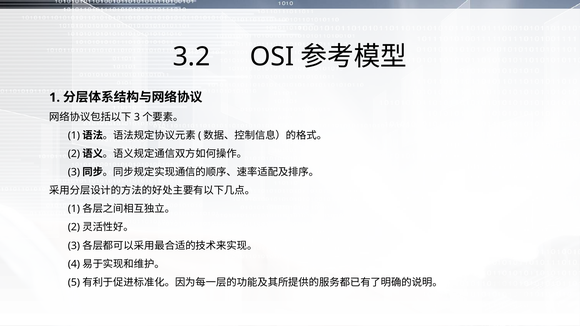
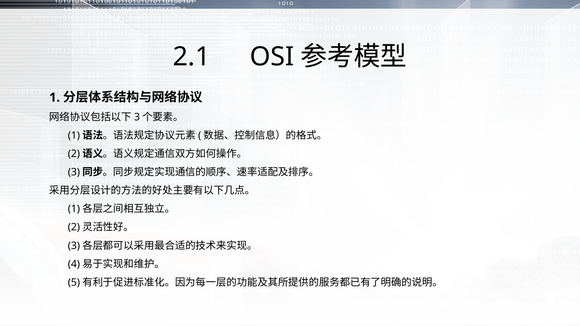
3.2: 3.2 -> 2.1 (192, 57)
